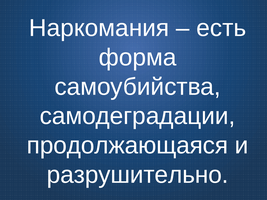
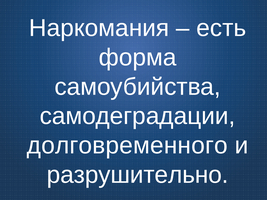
продолжающаяся: продолжающаяся -> долговременного (127, 146)
